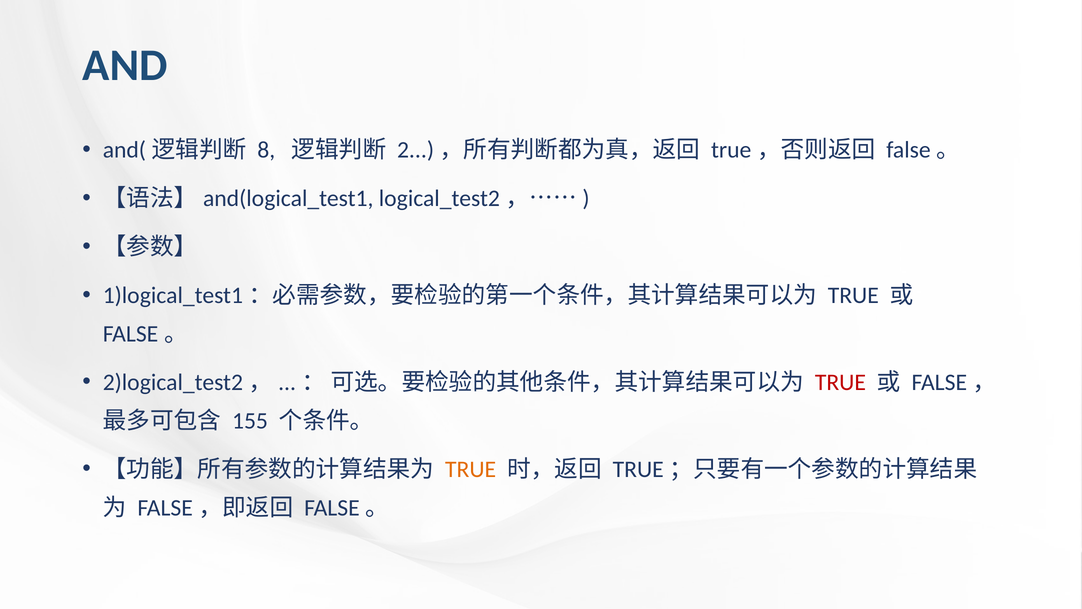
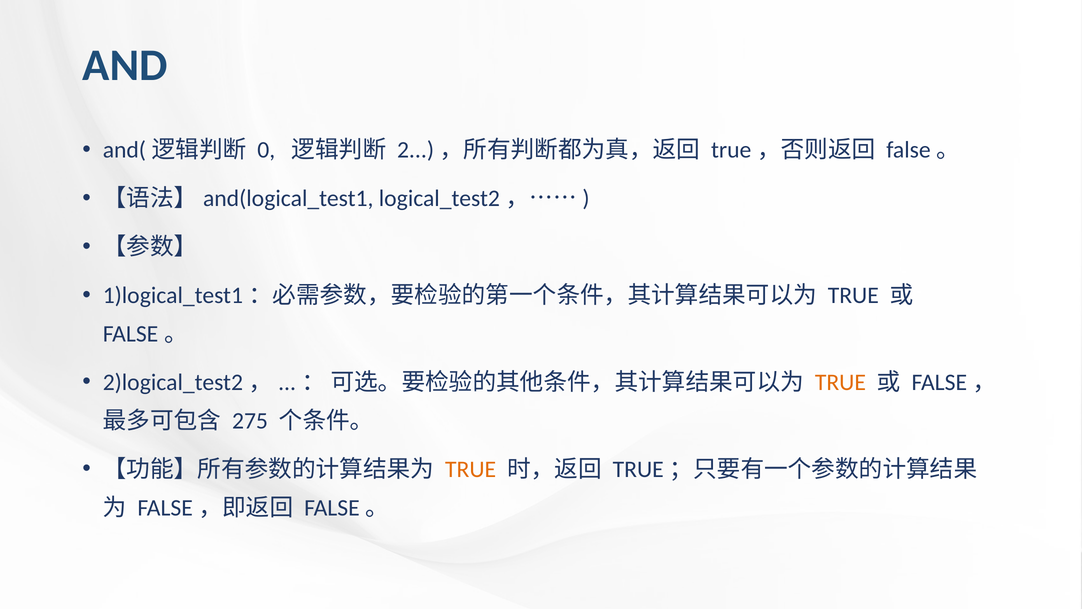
8: 8 -> 0 (266, 150)
TRUE colour: red -> orange (840, 382)
155: 155 -> 275 (250, 421)
